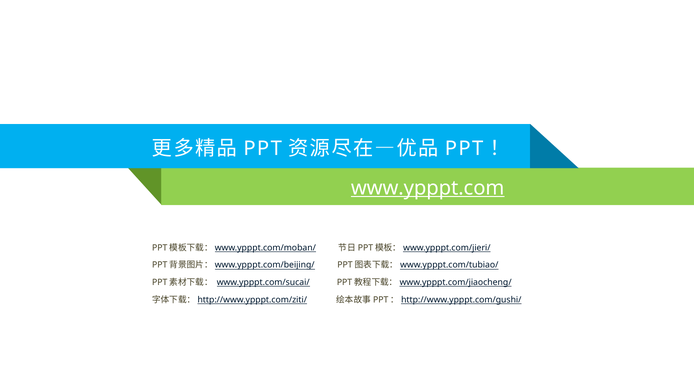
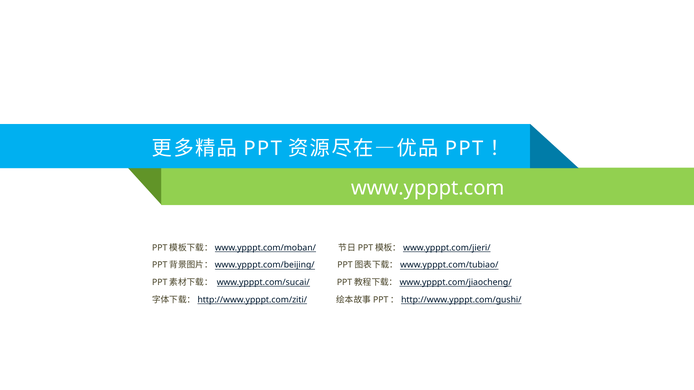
www.ypppt.com underline: present -> none (428, 188)
